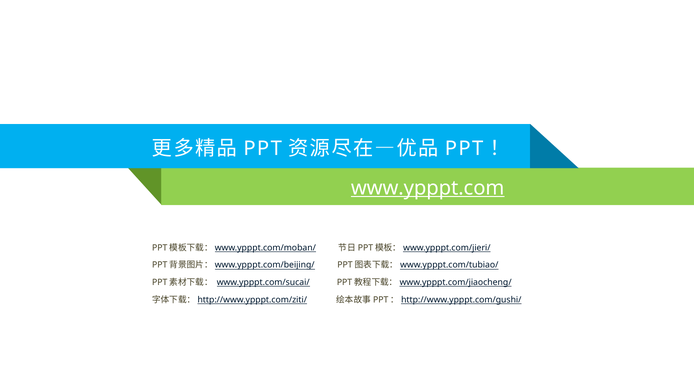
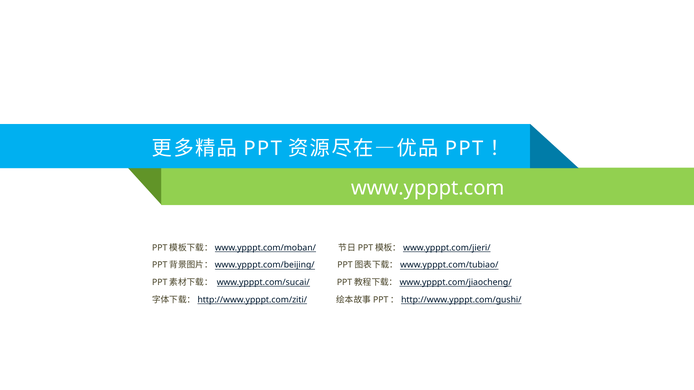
www.ypppt.com underline: present -> none (428, 188)
